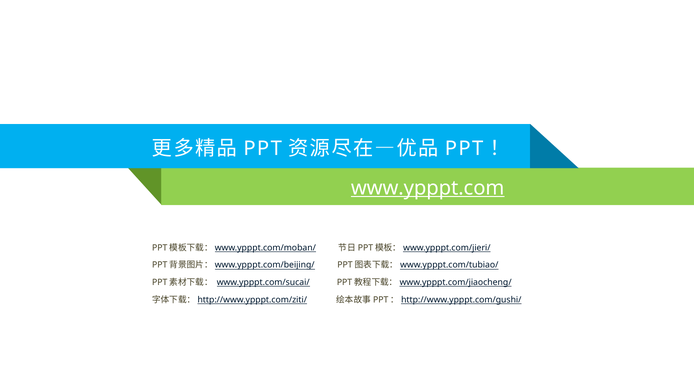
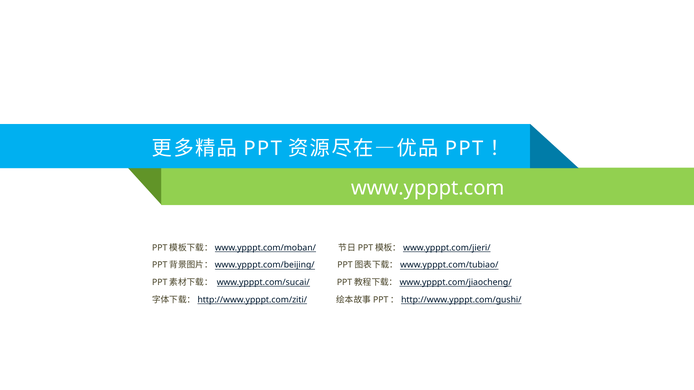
www.ypppt.com underline: present -> none (428, 188)
